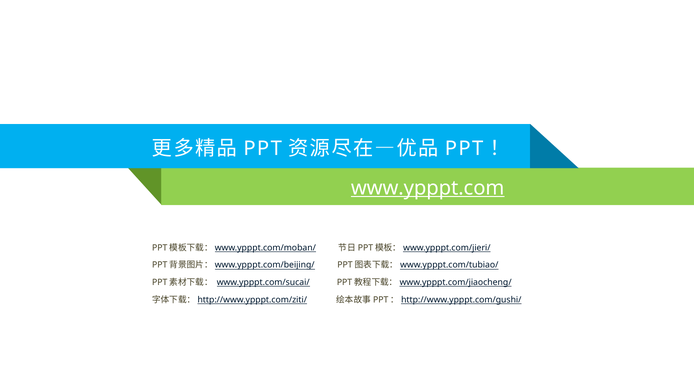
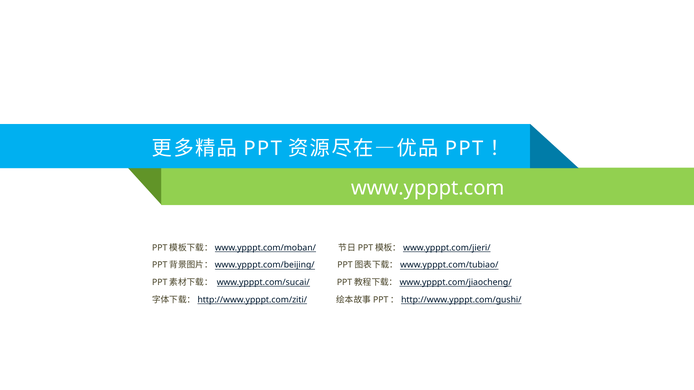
www.ypppt.com underline: present -> none (428, 188)
